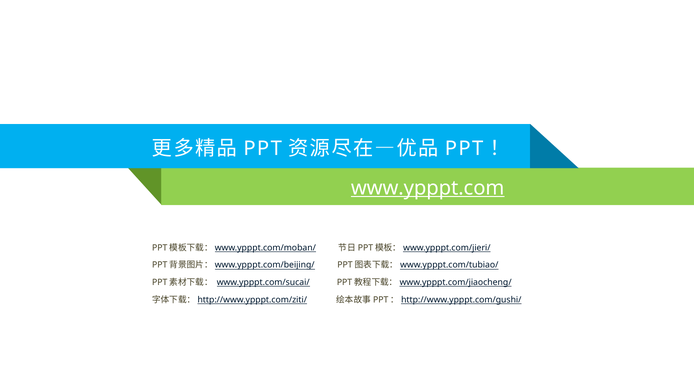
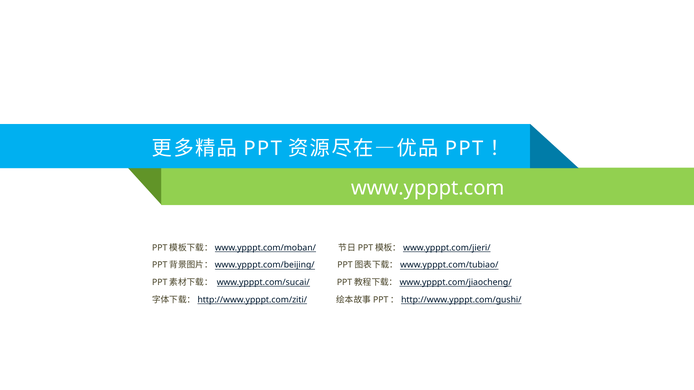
www.ypppt.com underline: present -> none (428, 188)
